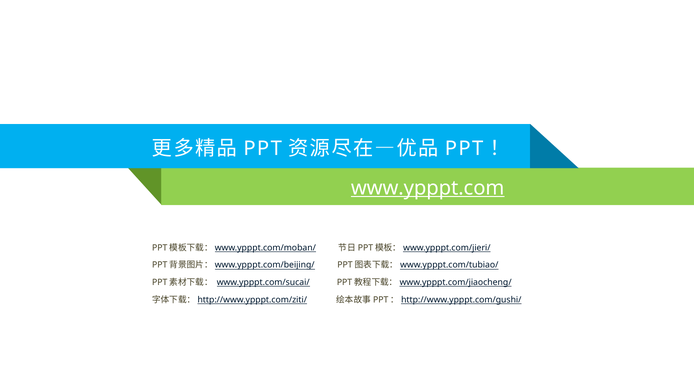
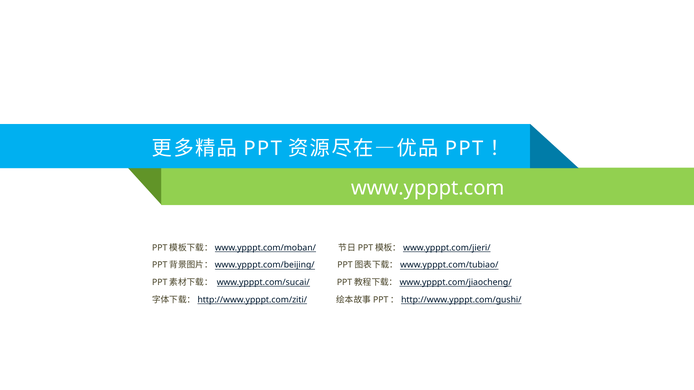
www.ypppt.com underline: present -> none (428, 188)
